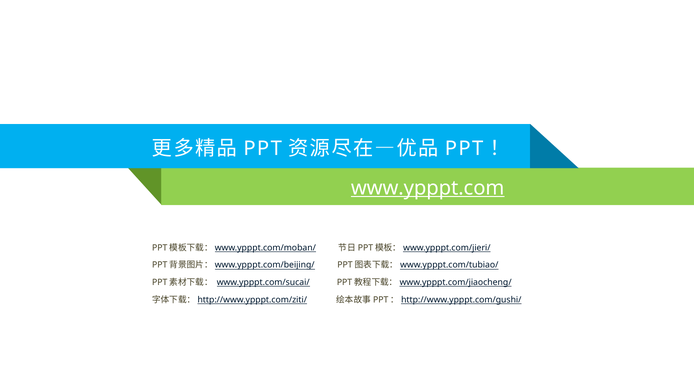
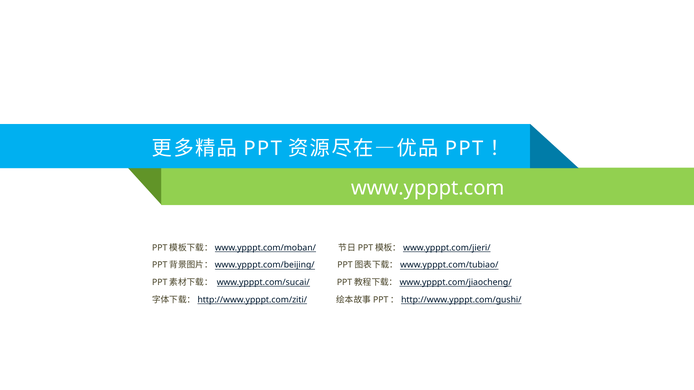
www.ypppt.com underline: present -> none (428, 188)
